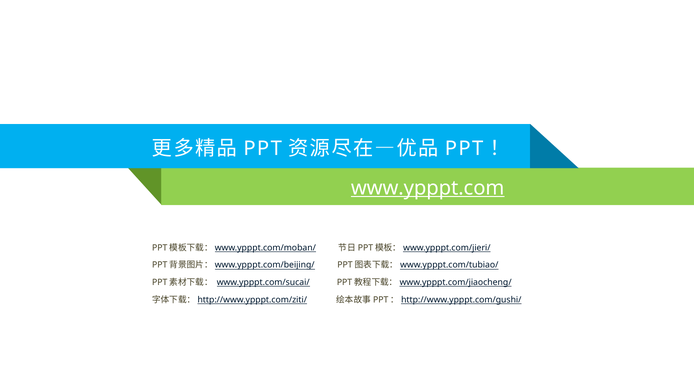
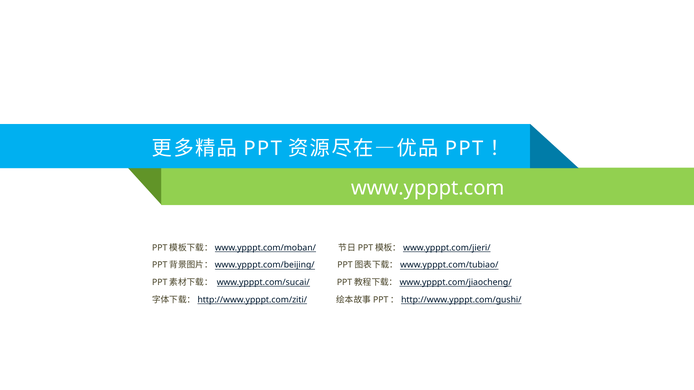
www.ypppt.com underline: present -> none (428, 188)
